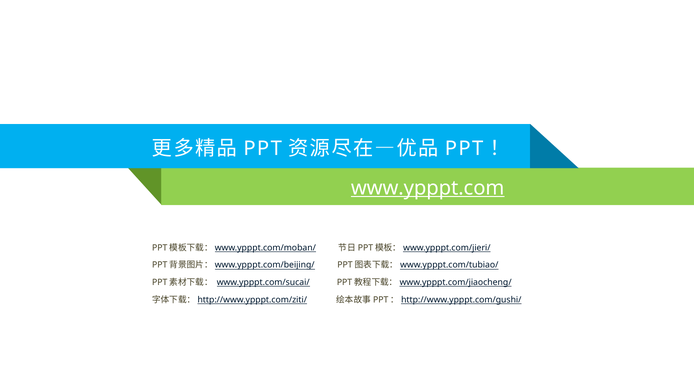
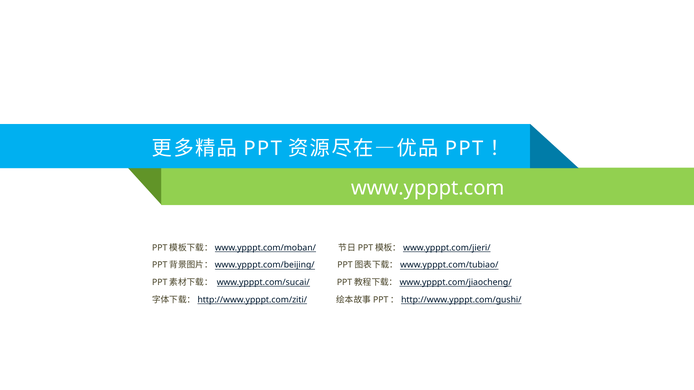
www.ypppt.com underline: present -> none (428, 188)
